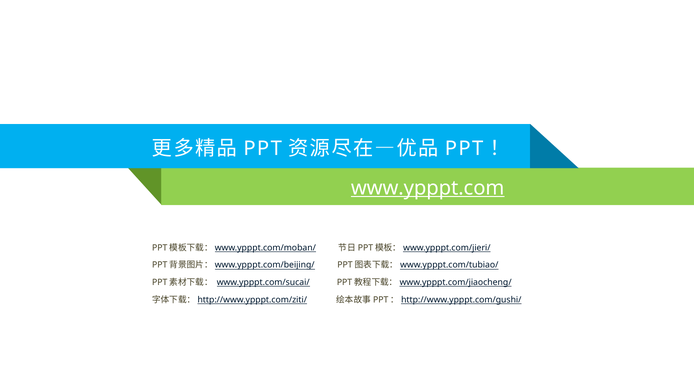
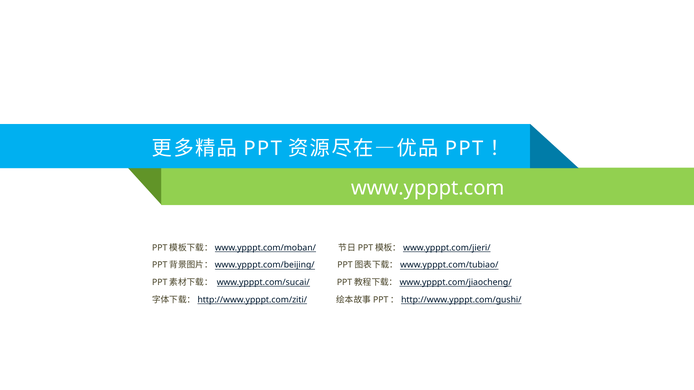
www.ypppt.com underline: present -> none (428, 188)
